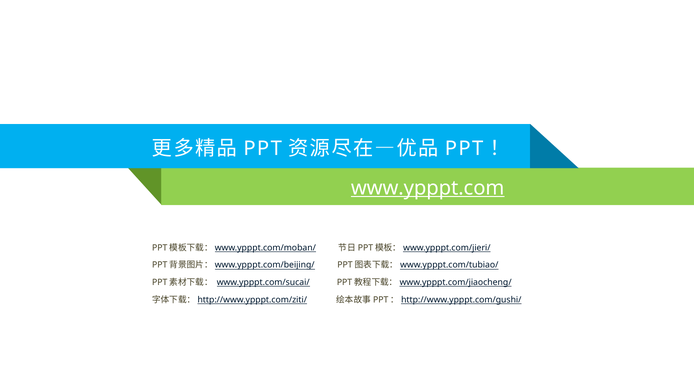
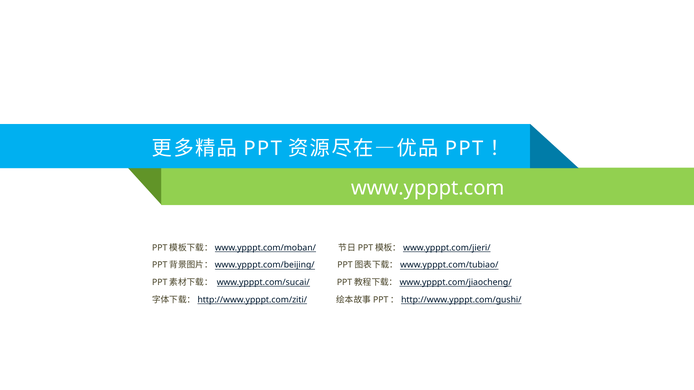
www.ypppt.com underline: present -> none (428, 188)
